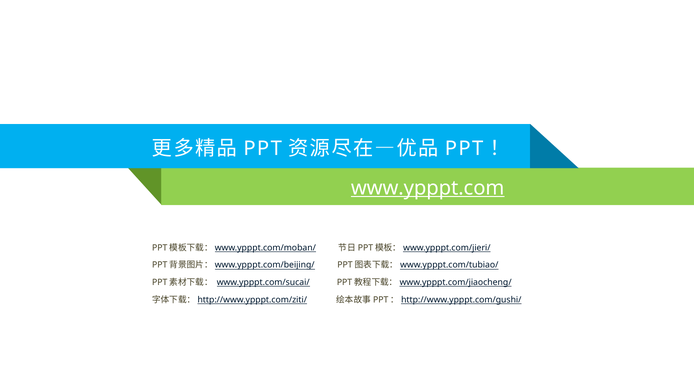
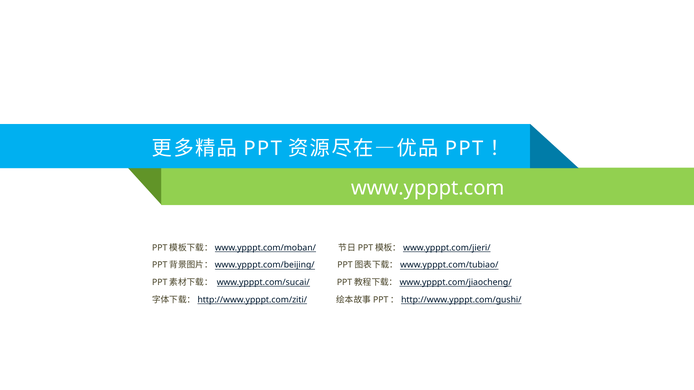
www.ypppt.com underline: present -> none (428, 188)
